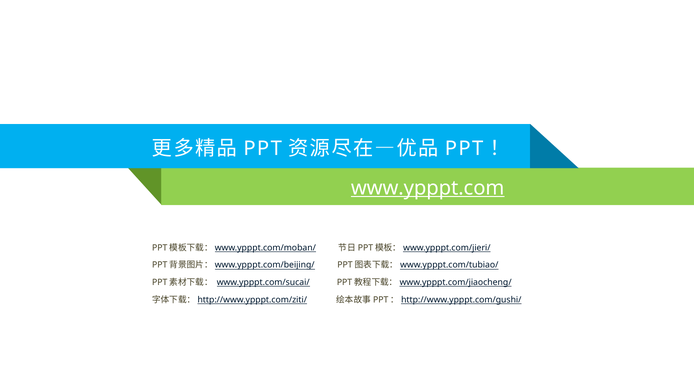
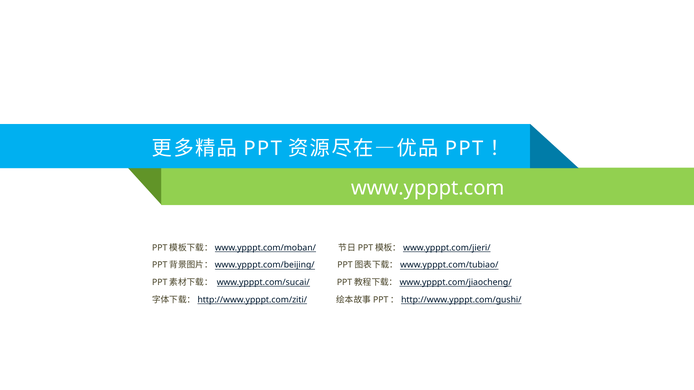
www.ypppt.com underline: present -> none (428, 188)
